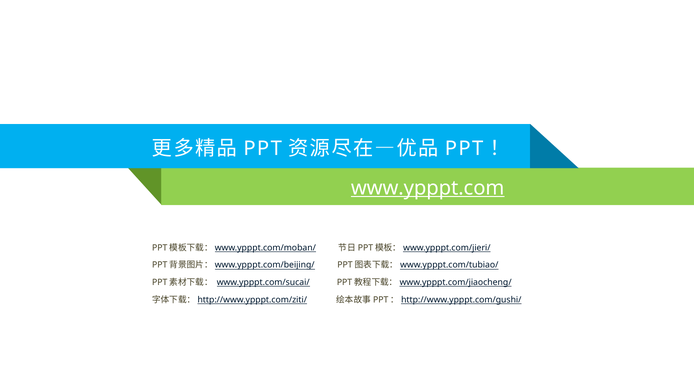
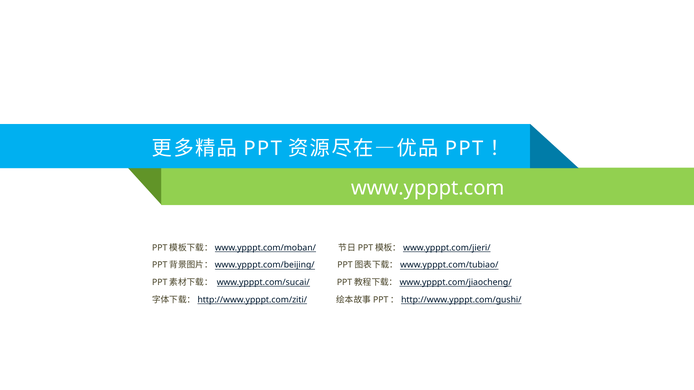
www.ypppt.com underline: present -> none (428, 188)
